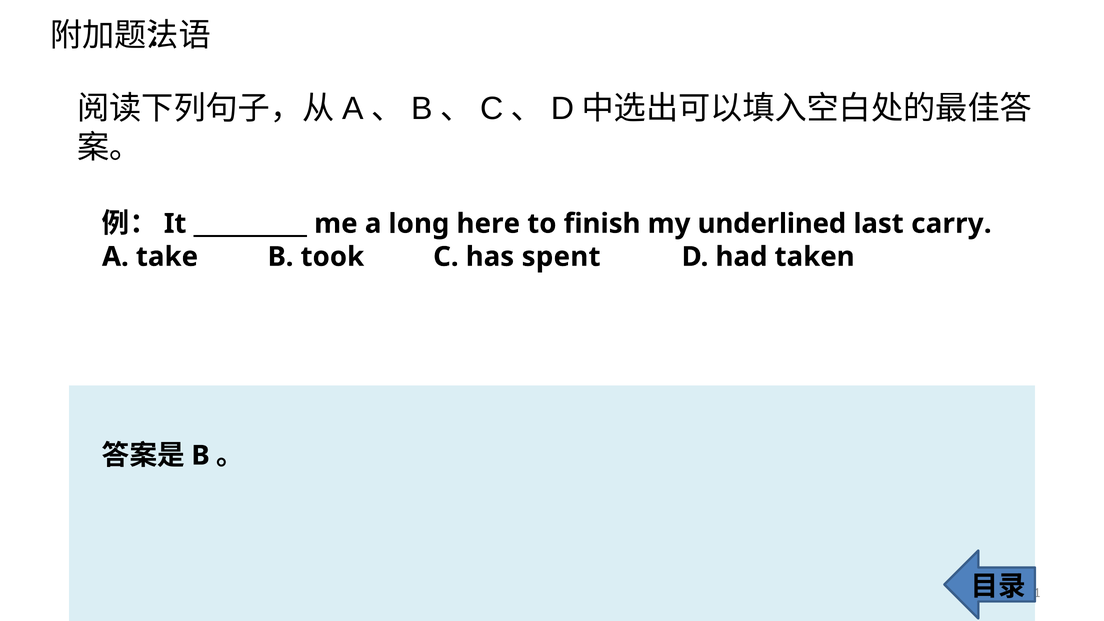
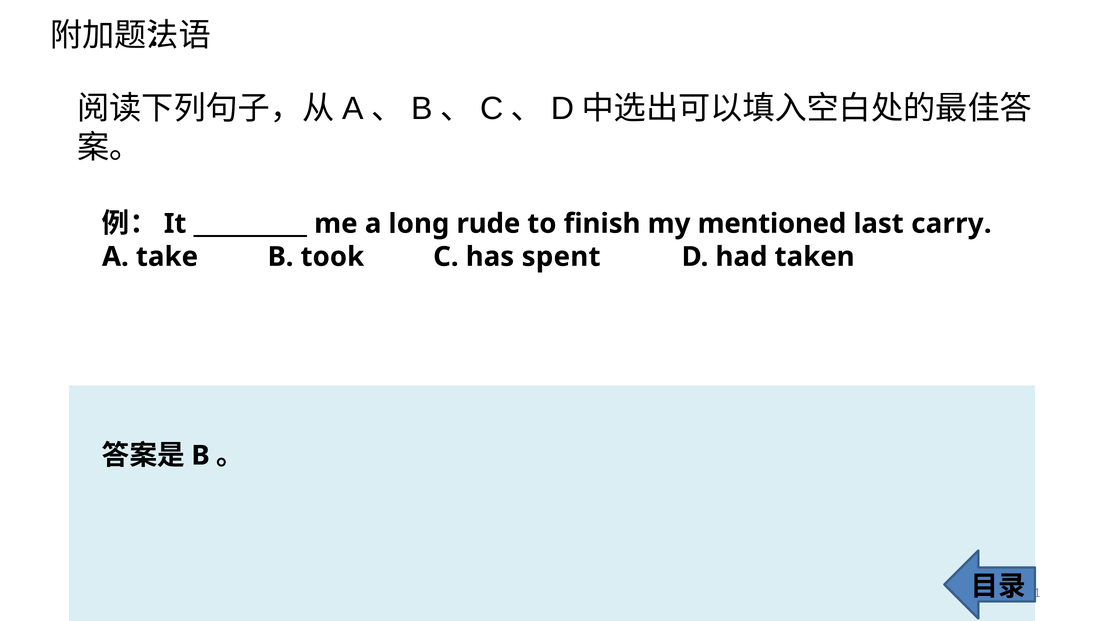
here: here -> rude (488, 224)
underlined: underlined -> mentioned (772, 224)
